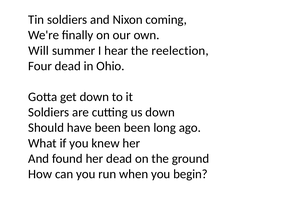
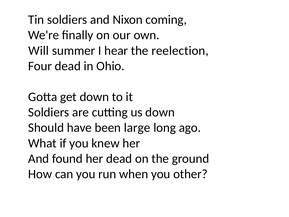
been been: been -> large (137, 128)
begin: begin -> other (190, 174)
